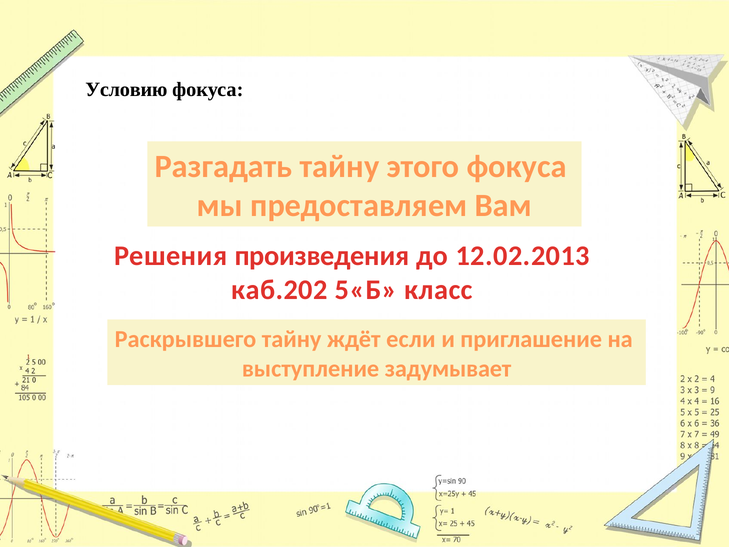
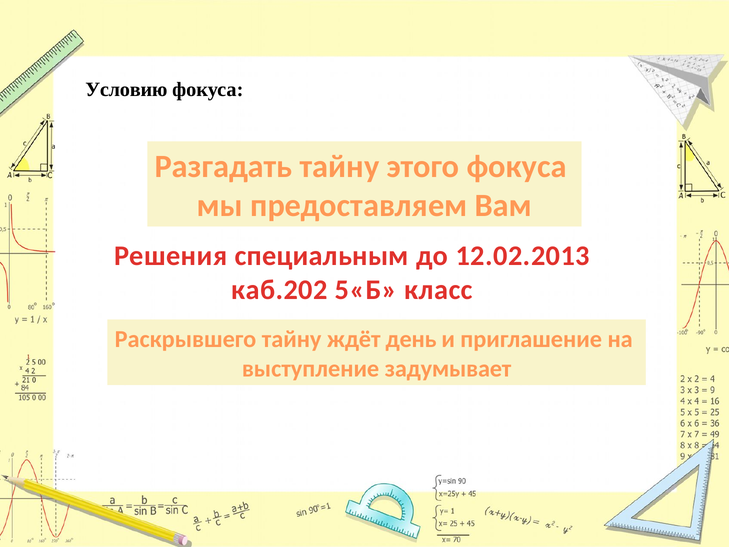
произведения: произведения -> специальным (322, 256)
если: если -> день (411, 339)
